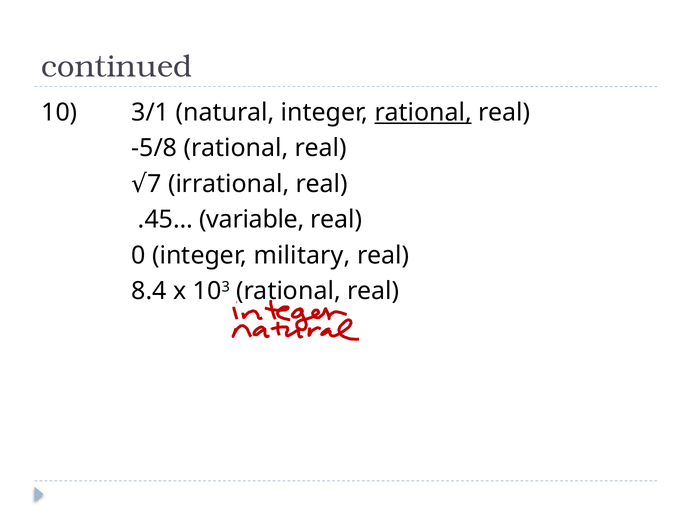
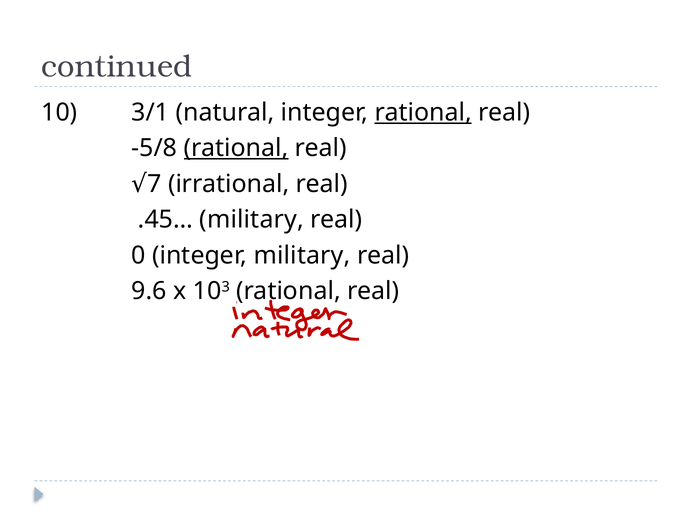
rational underline: none -> present (236, 148)
.45… variable: variable -> military (252, 220)
8.4: 8.4 -> 9.6 (149, 291)
